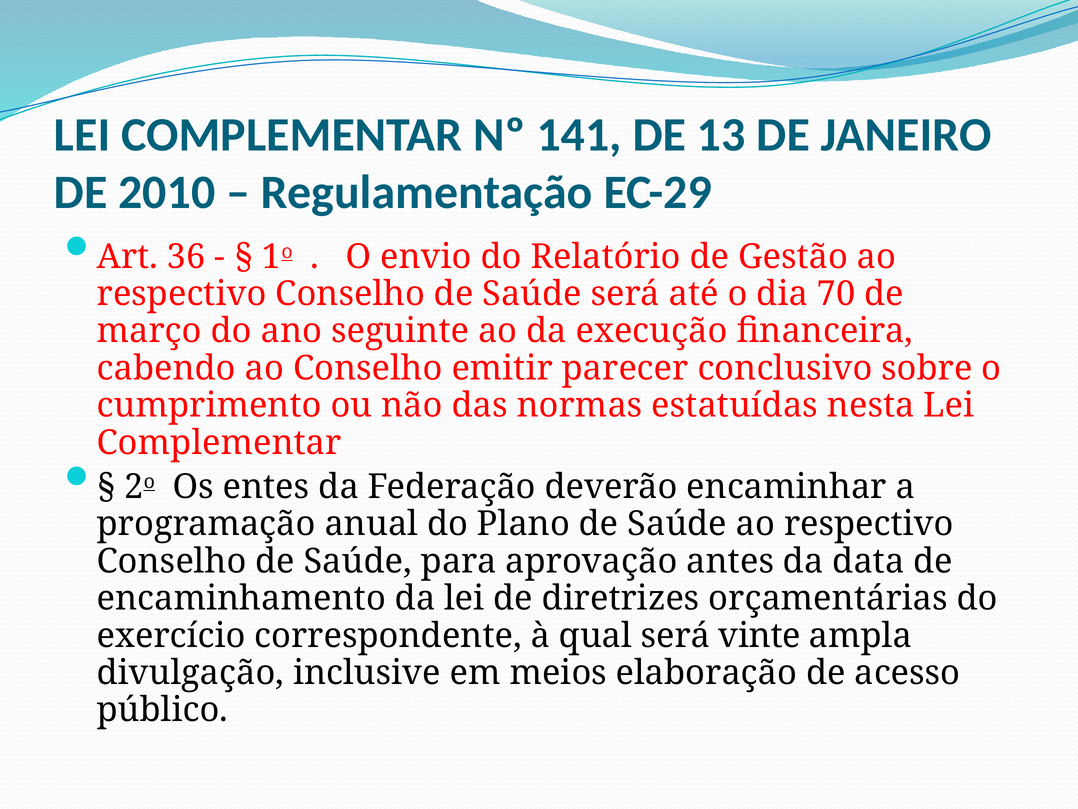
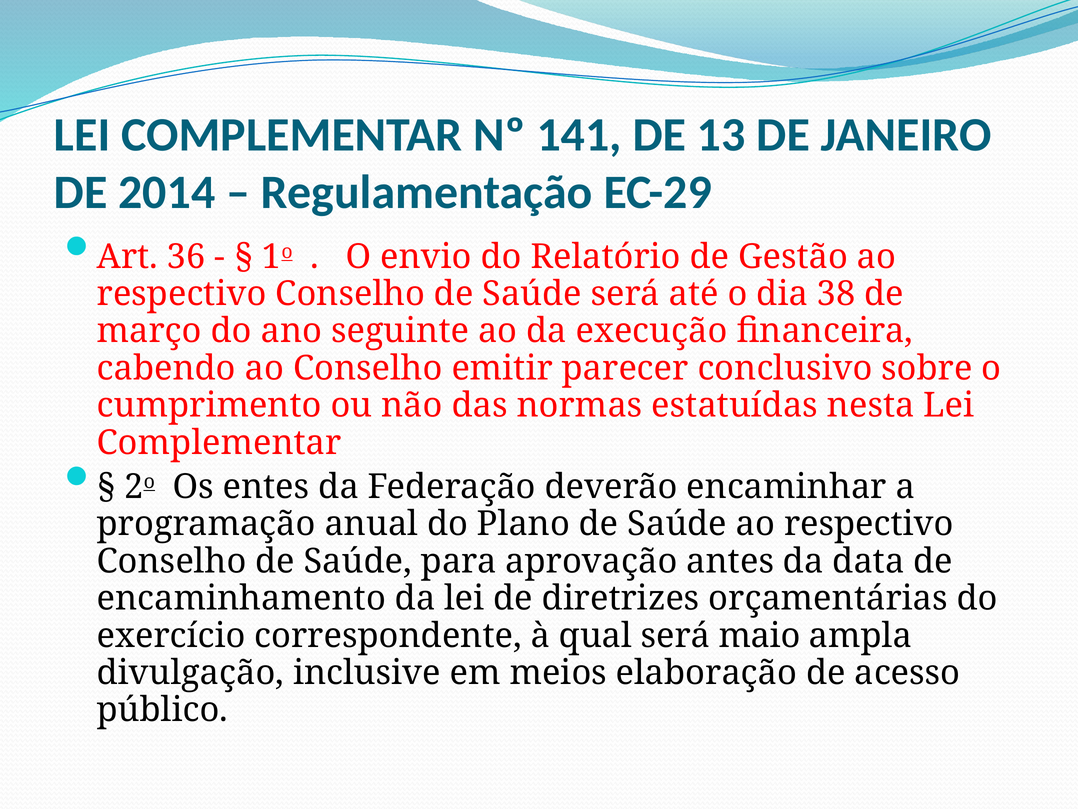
2010: 2010 -> 2014 (167, 192)
70: 70 -> 38 (836, 294)
vinte: vinte -> maio (760, 635)
